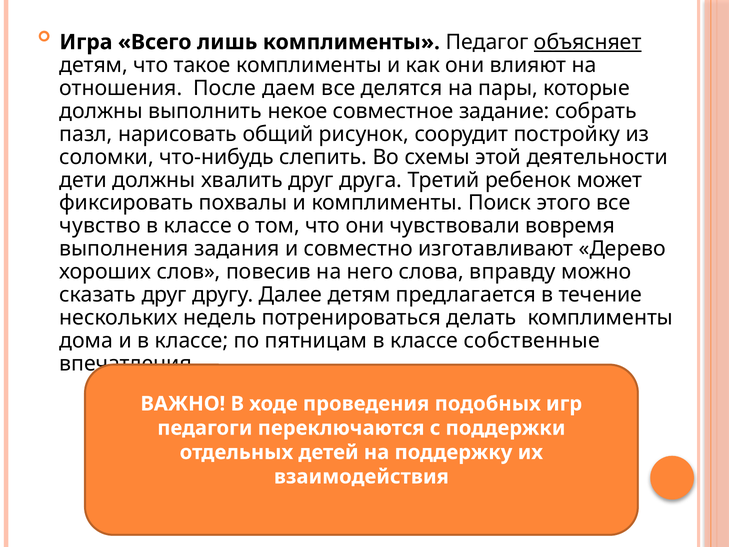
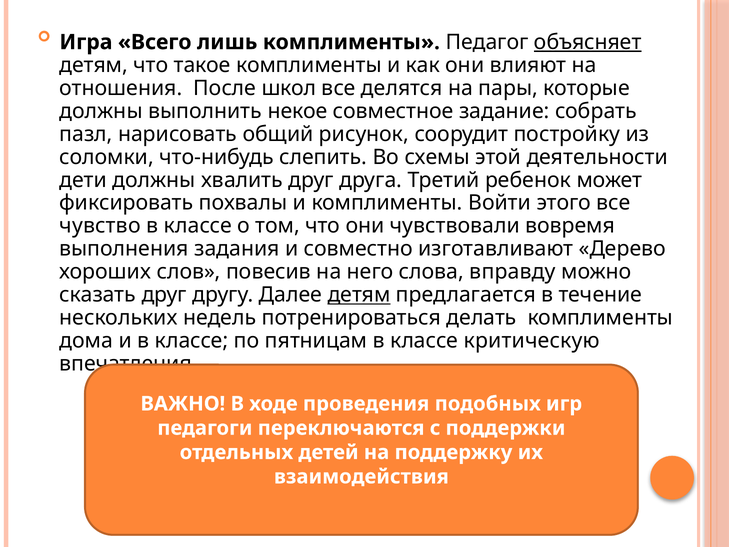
даем: даем -> школ (289, 88)
Поиск: Поиск -> Войти (500, 203)
детям underline: none -> present (359, 295)
собственные: собственные -> критическую (532, 341)
